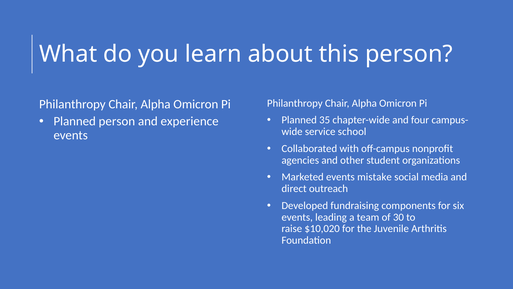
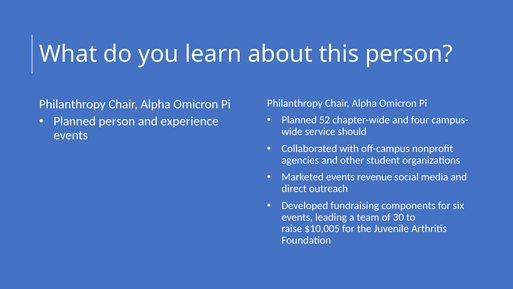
35: 35 -> 52 (325, 120)
school: school -> should (352, 131)
mistake: mistake -> revenue (375, 177)
$10,020: $10,020 -> $10,005 (322, 228)
